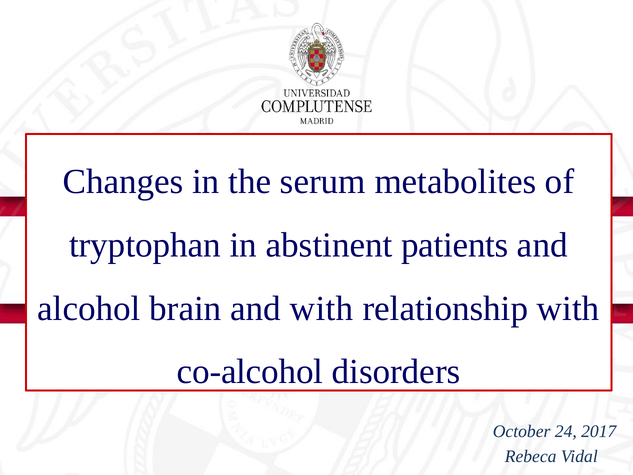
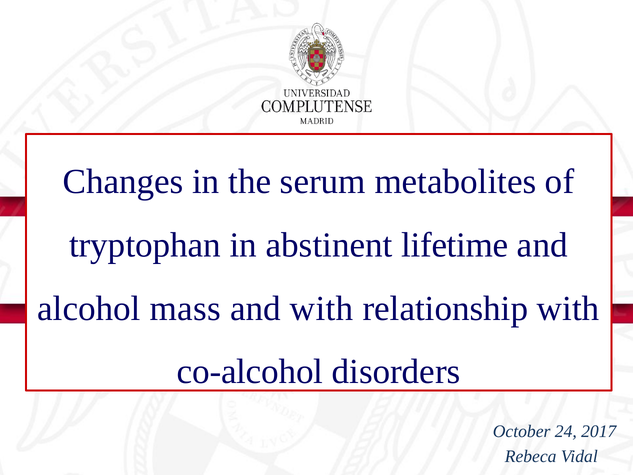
patients: patients -> lifetime (455, 245)
brain: brain -> mass (185, 308)
